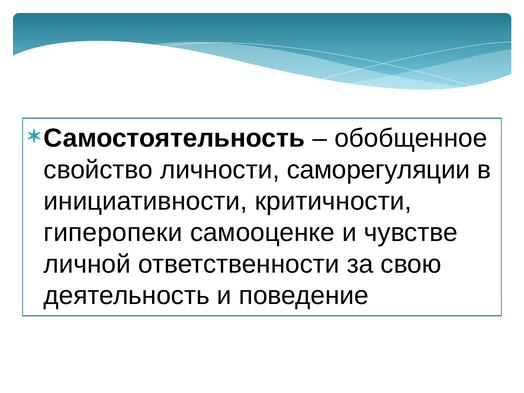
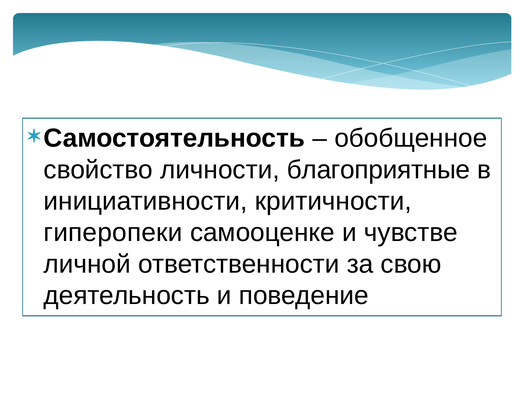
саморегуляции: саморегуляции -> благоприятные (379, 170)
